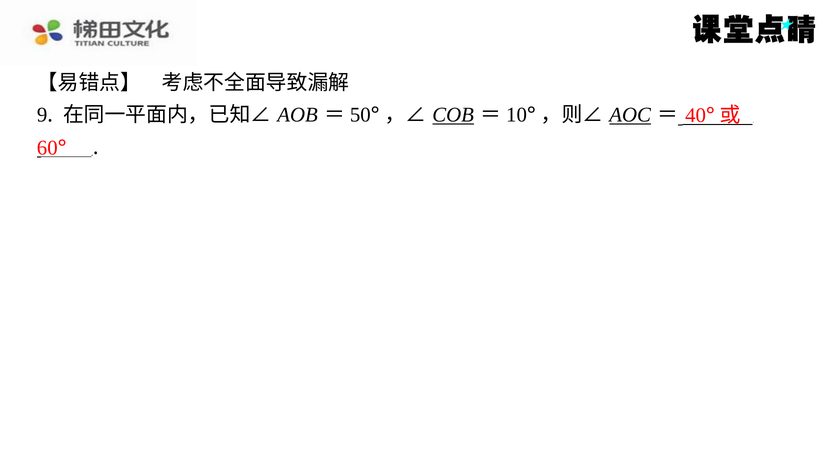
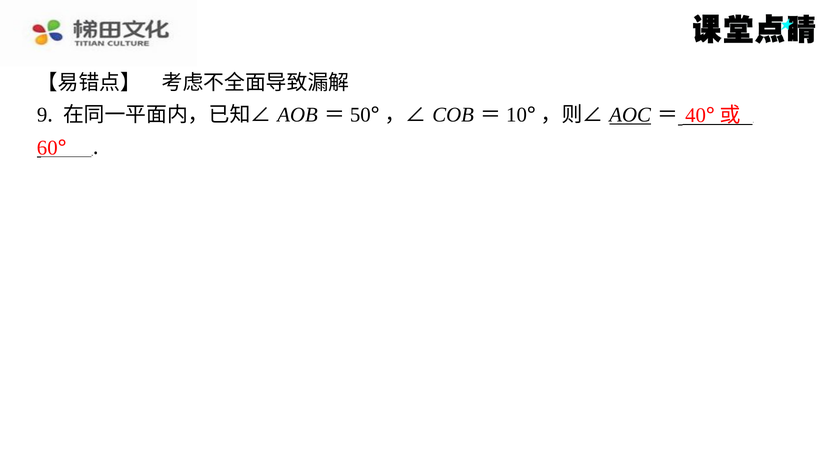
COB underline: present -> none (453, 115)
